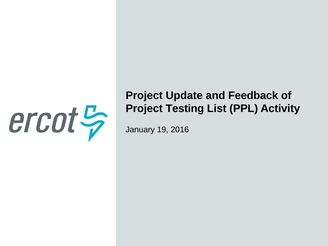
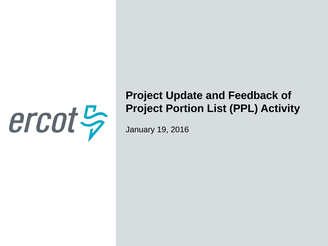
Testing: Testing -> Portion (185, 109)
